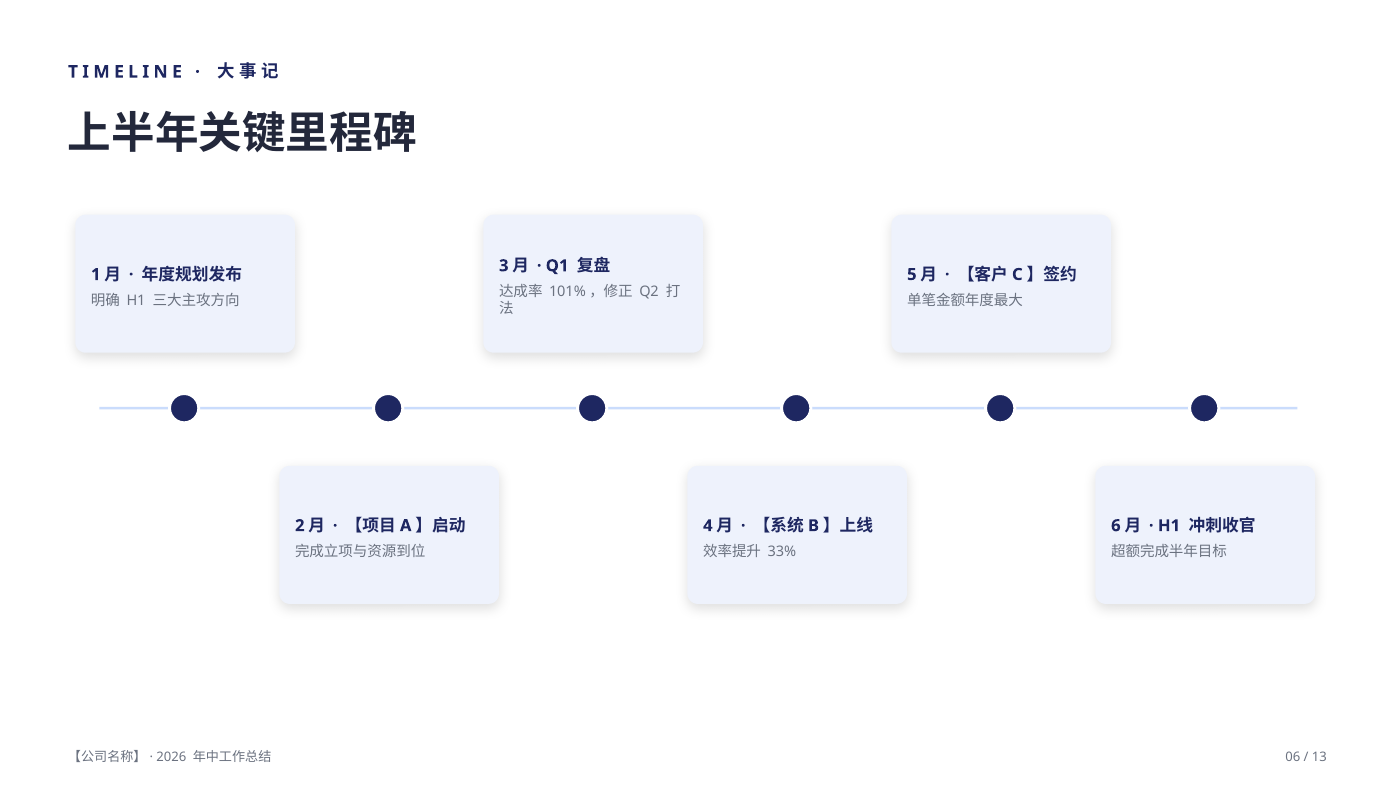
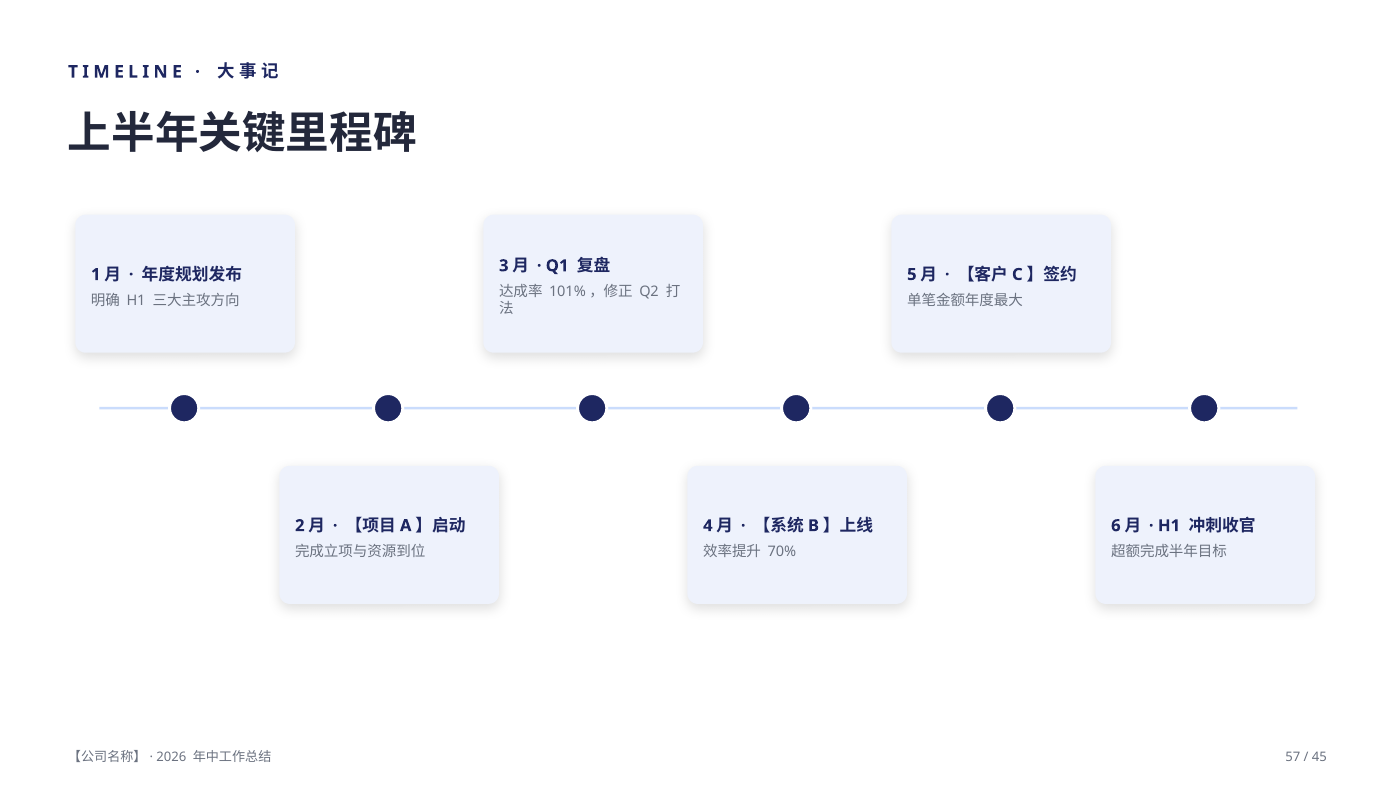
33%: 33% -> 70% (782, 551)
06: 06 -> 57 (1293, 757)
13: 13 -> 45 (1319, 757)
